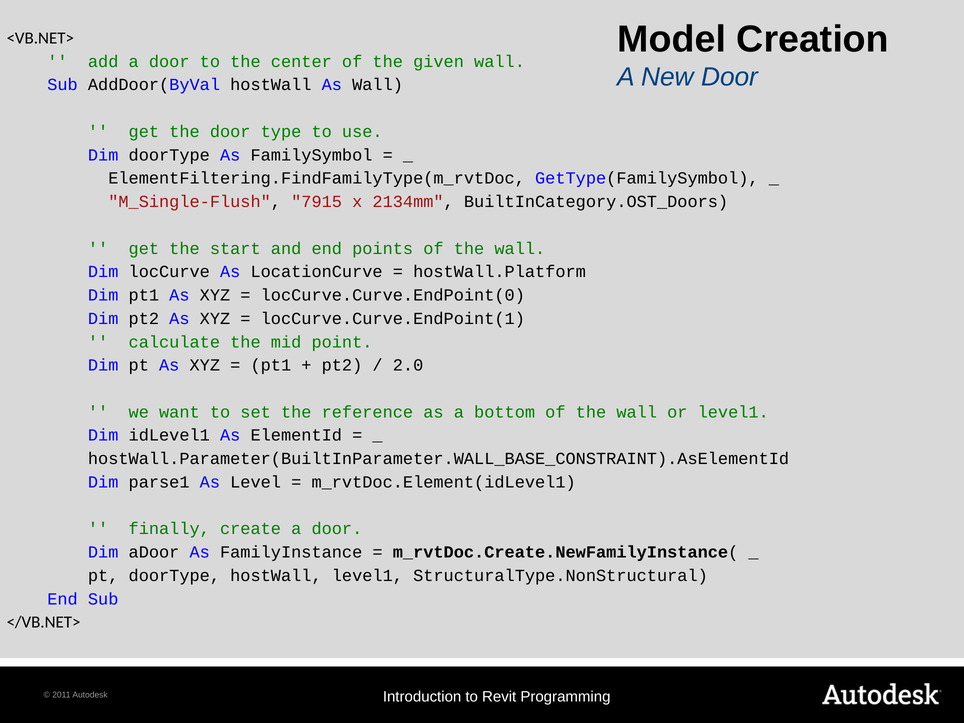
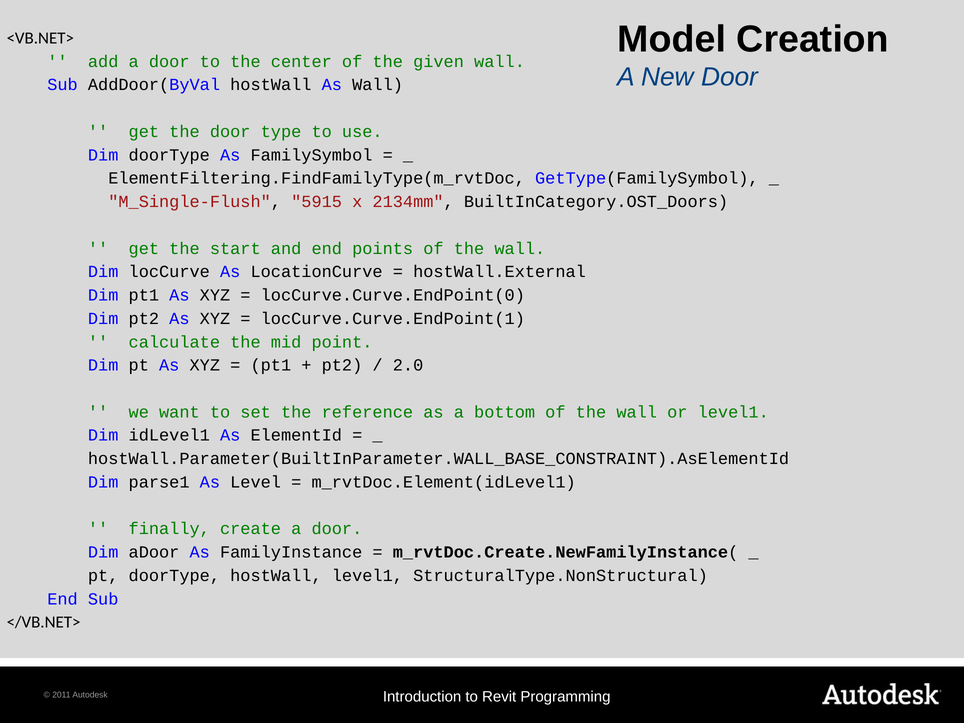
7915: 7915 -> 5915 (317, 202)
hostWall.Platform: hostWall.Platform -> hostWall.External (500, 272)
